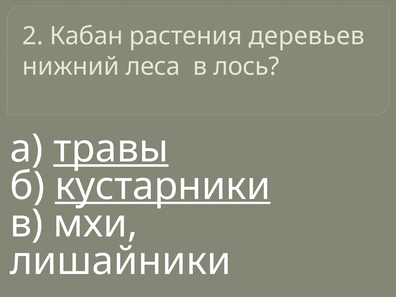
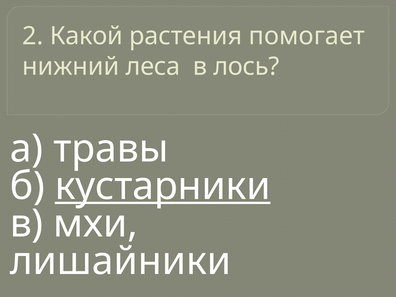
Кабан: Кабан -> Какой (86, 36)
деревьев: деревьев -> помогает (307, 36)
травы underline: present -> none (111, 149)
